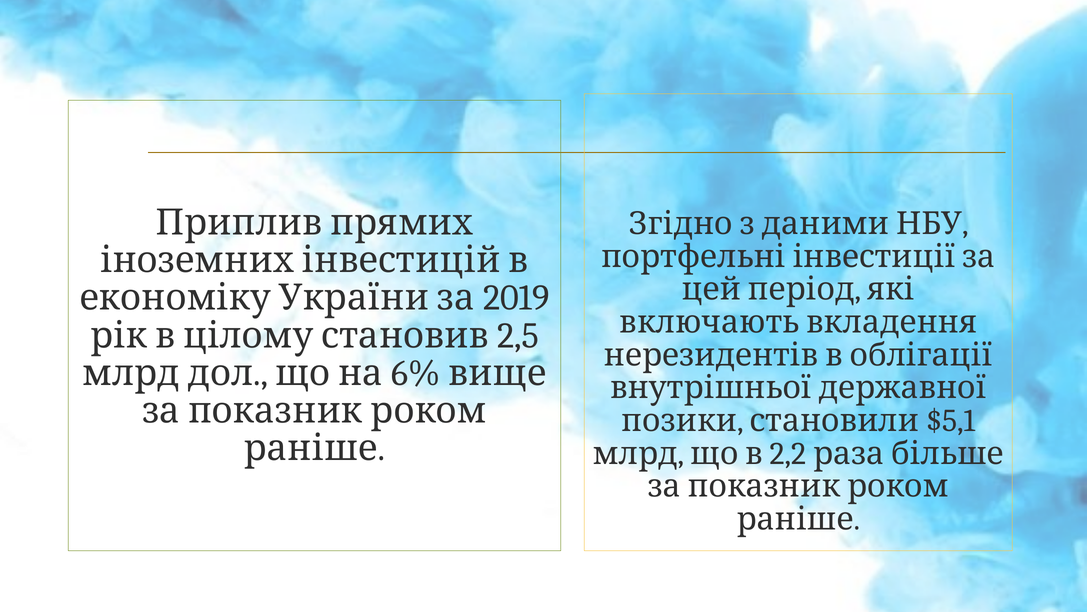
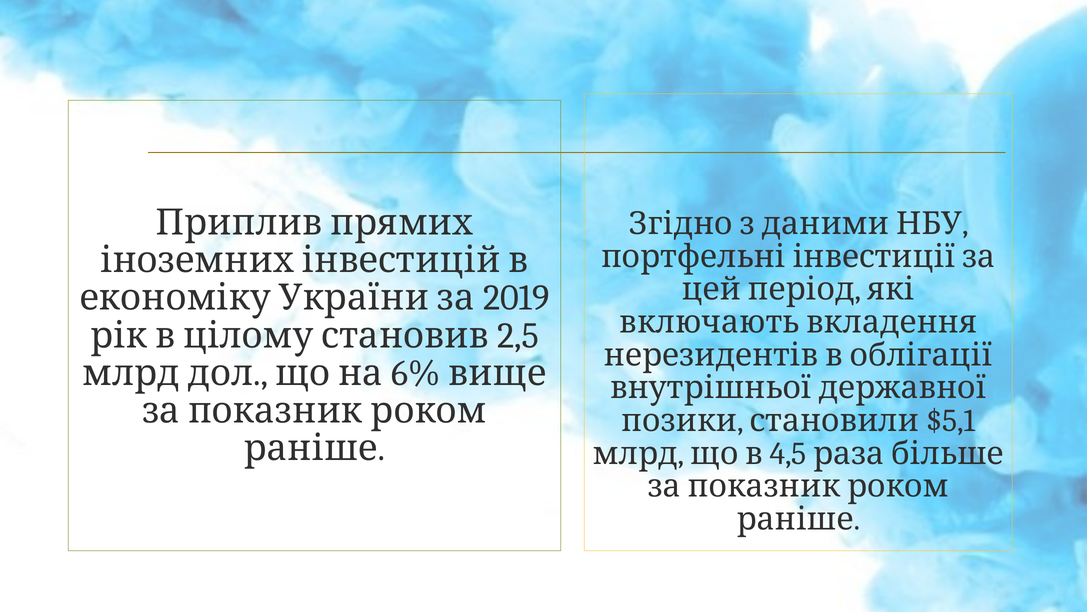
2,2: 2,2 -> 4,5 (788, 453)
